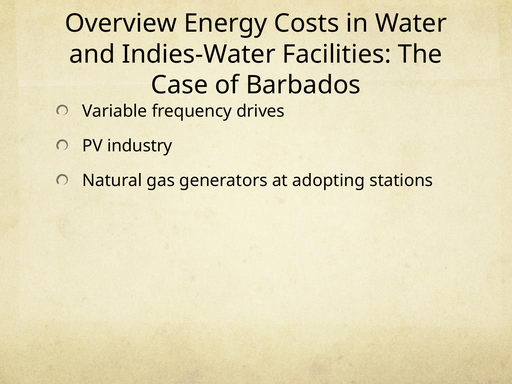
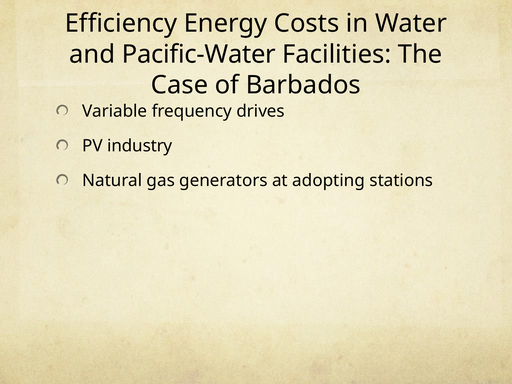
Overview: Overview -> Efficiency (121, 24)
Indies-Water: Indies-Water -> Pacific-Water (199, 54)
